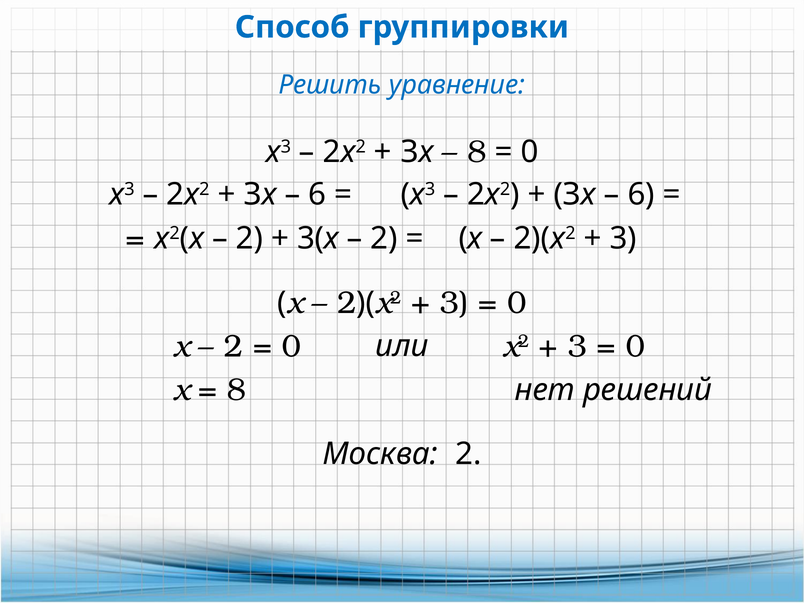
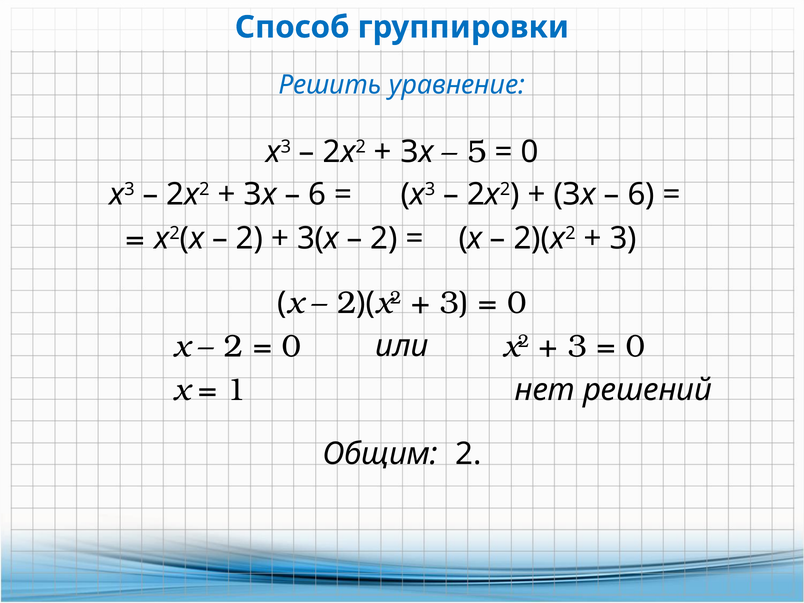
8: 8 -> 5 (477, 152)
8: 8 -> 1 (236, 390)
Москва: Москва -> Общим (380, 454)
